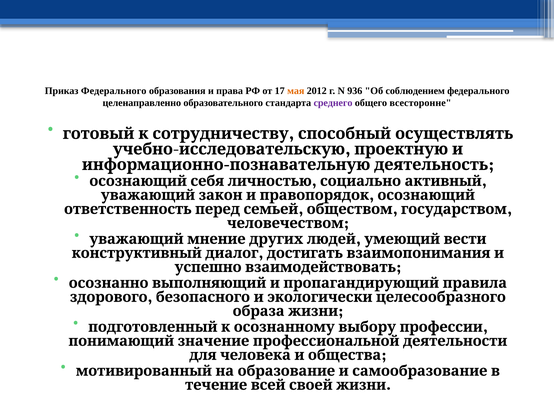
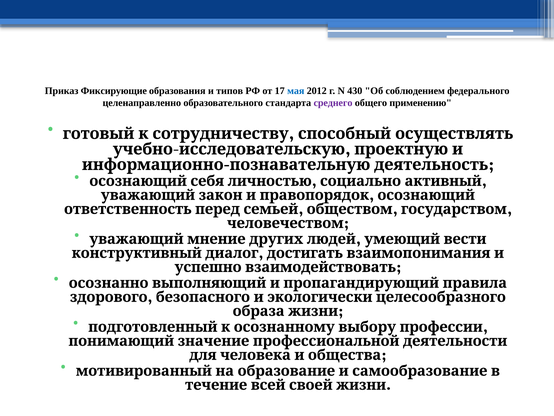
Приказ Федерального: Федерального -> Фиксирующие (114, 91)
права: права -> типов (230, 91)
мая colour: orange -> blue (296, 91)
936: 936 -> 430 (355, 91)
всесторонне: всесторонне -> применению (421, 103)
